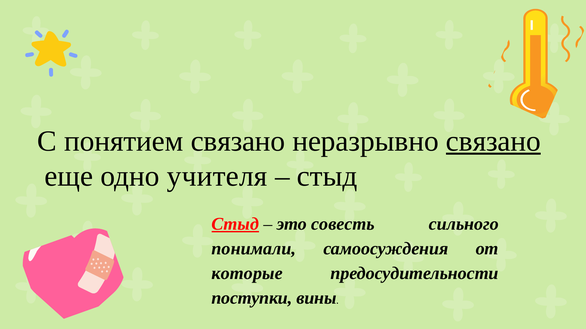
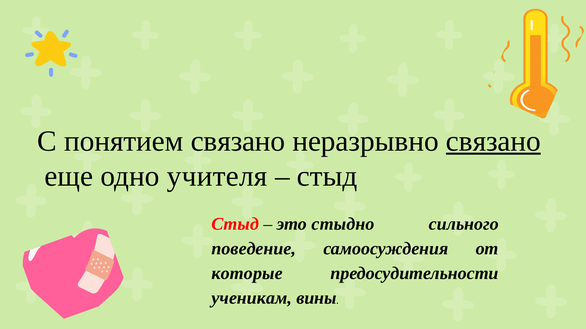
Стыд underline: present -> none (235, 224)
совесть: совесть -> стыдно (343, 224)
понимали: понимали -> поведение (254, 249)
поступки: поступки -> ученикам (252, 299)
